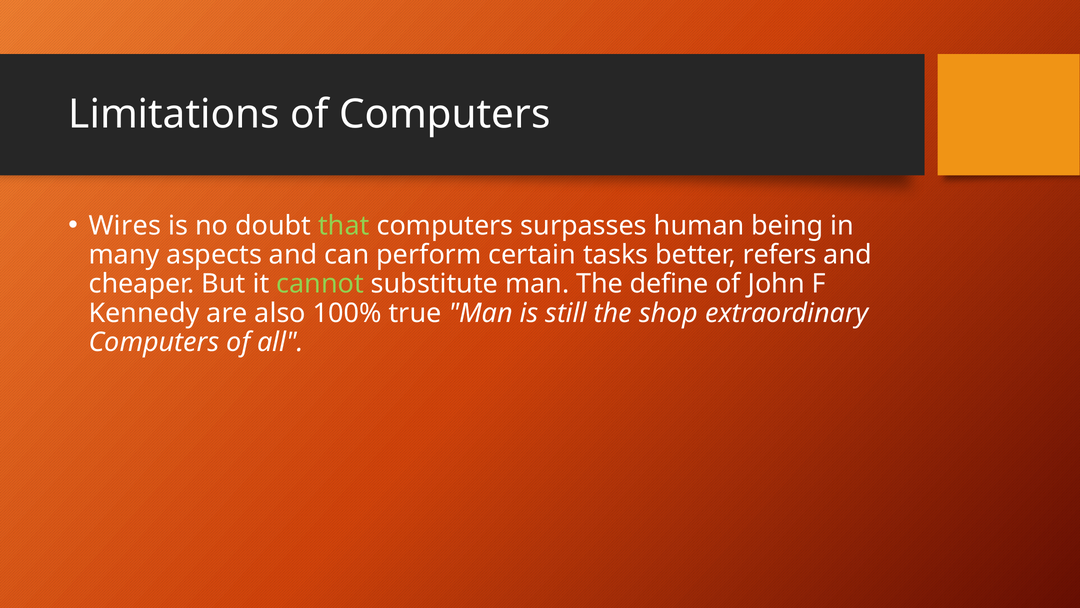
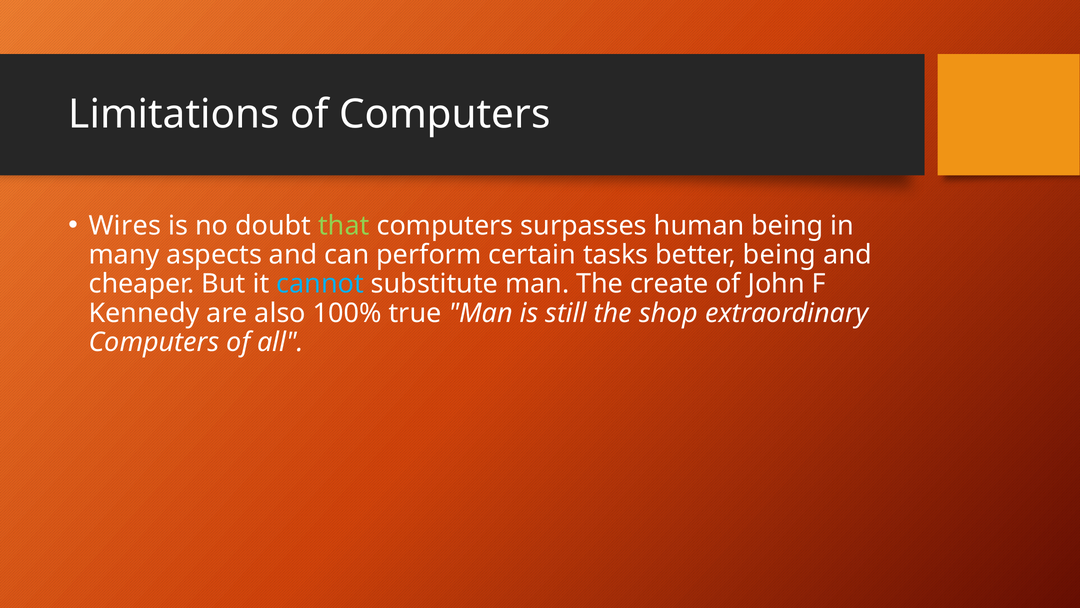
better refers: refers -> being (780, 255)
cannot colour: light green -> light blue (320, 284)
define: define -> create (669, 284)
